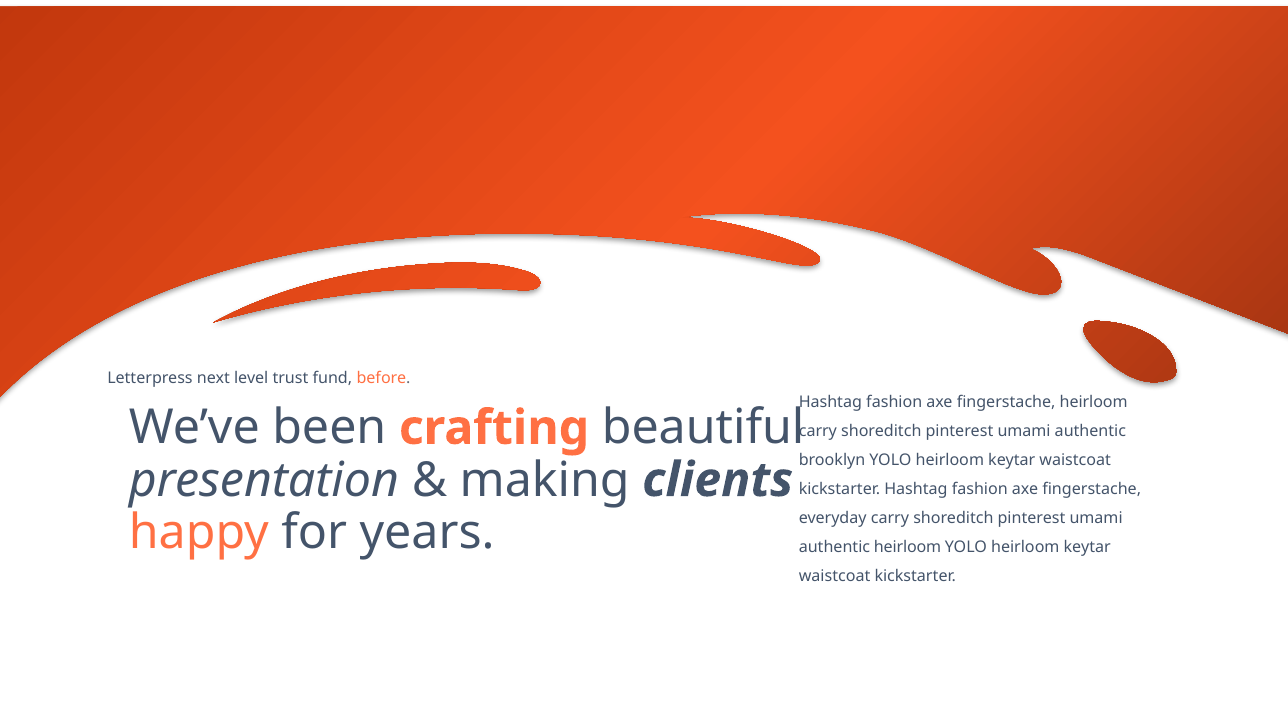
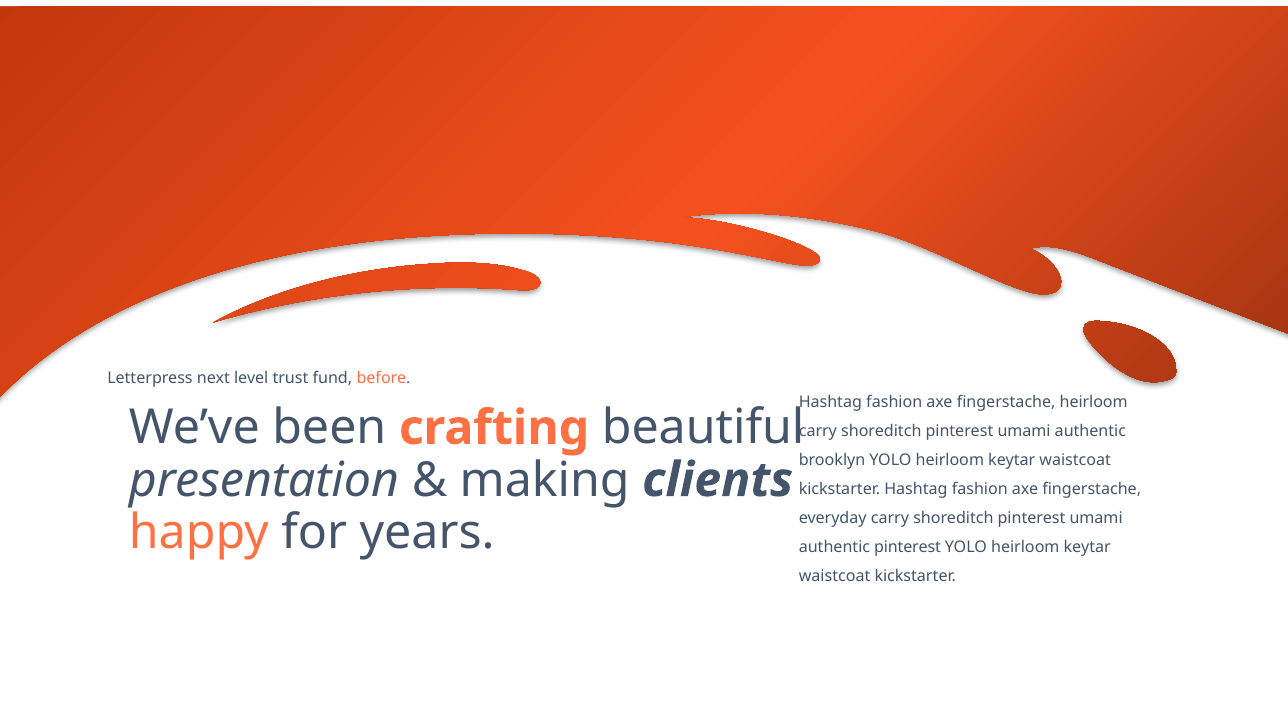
authentic heirloom: heirloom -> pinterest (908, 548)
